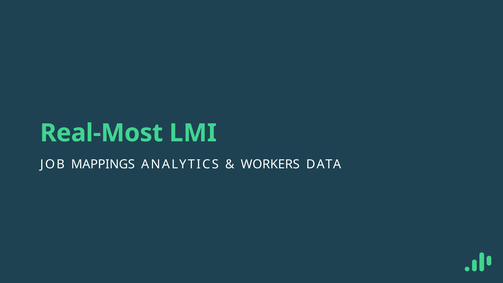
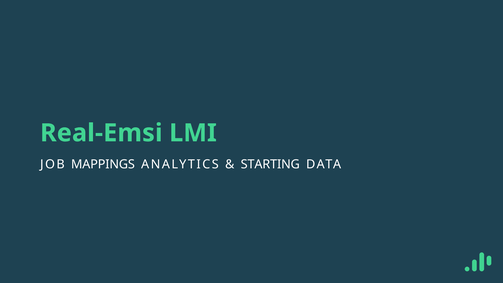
Real-Most: Real-Most -> Real-Emsi (101, 133)
WORKERS: WORKERS -> STARTING (270, 164)
